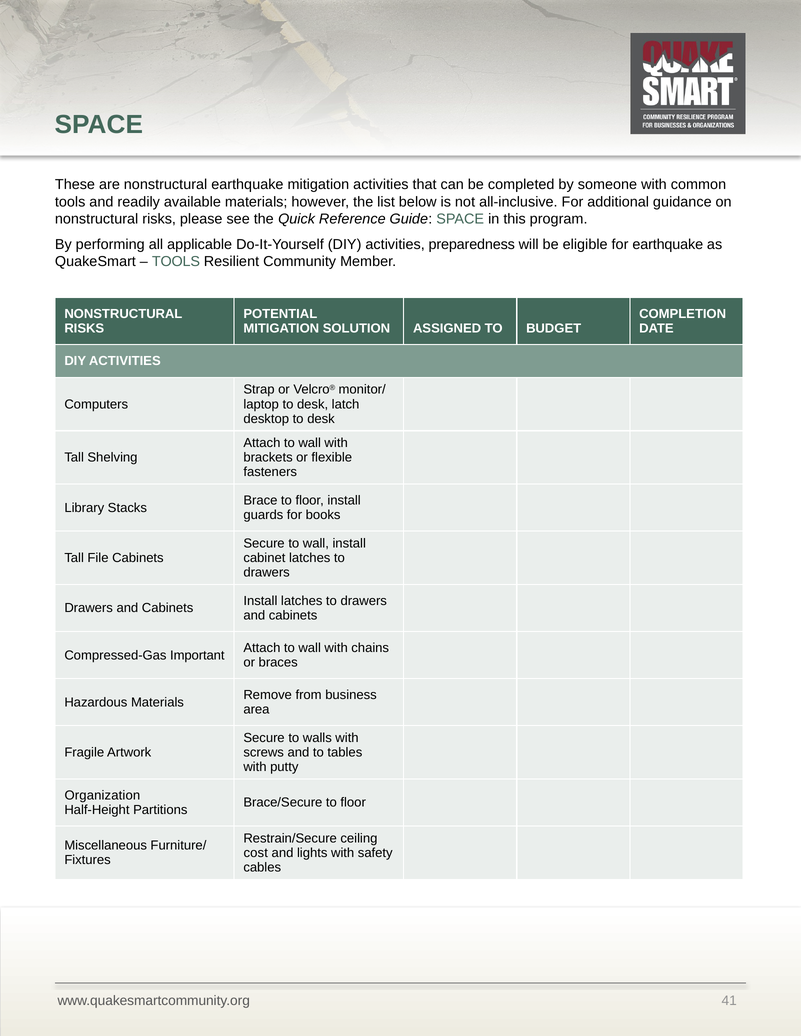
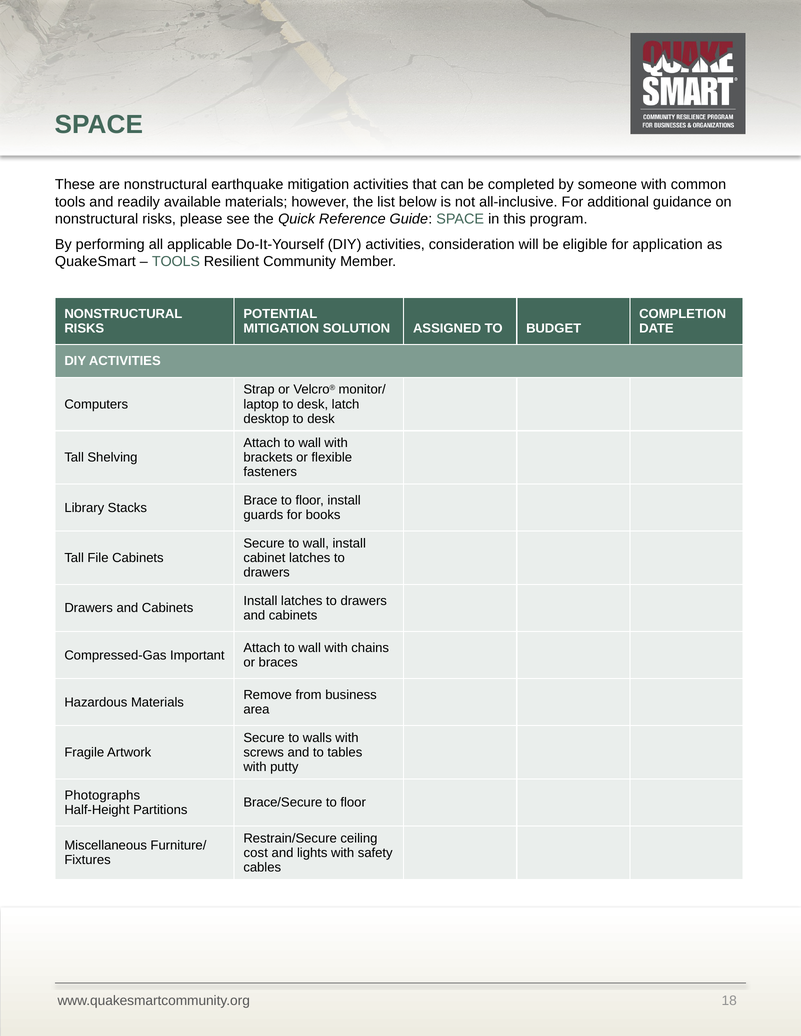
preparedness: preparedness -> consideration (472, 245)
for earthquake: earthquake -> application (668, 245)
Organization: Organization -> Photographs (102, 796)
41: 41 -> 18 (729, 1001)
